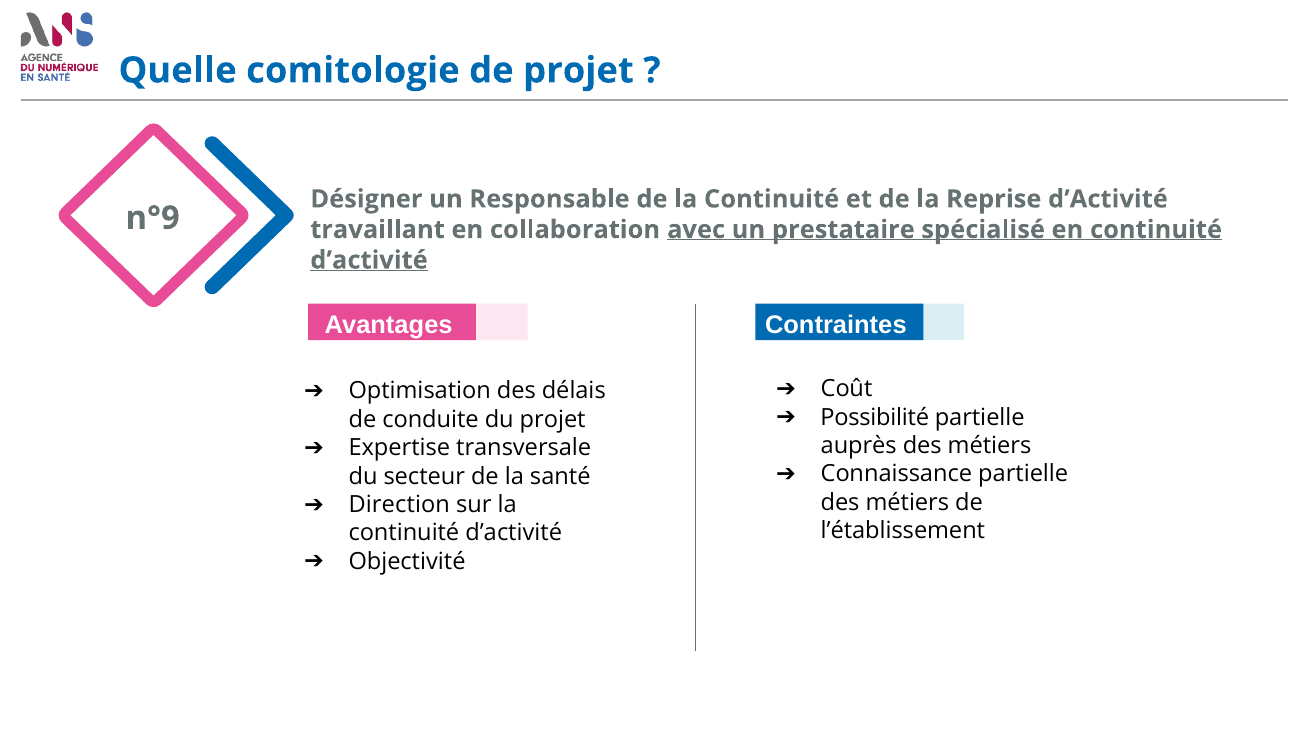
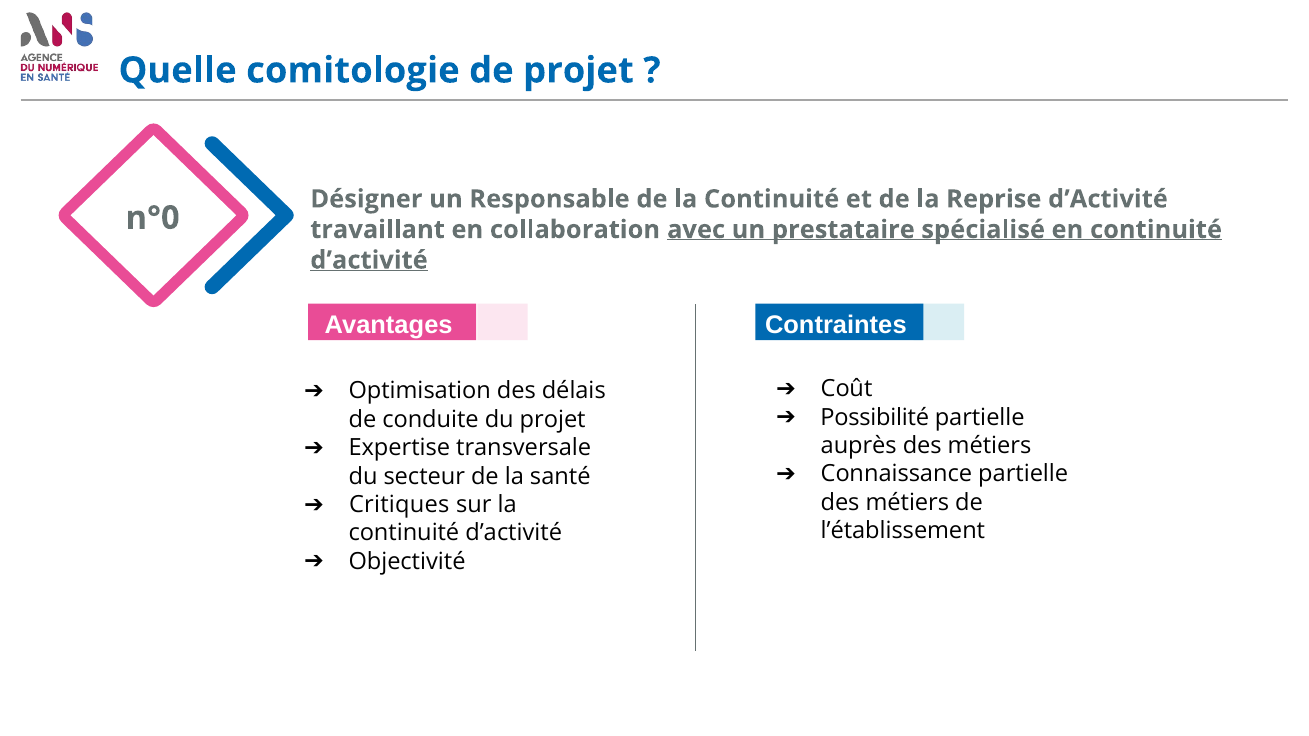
n°9: n°9 -> n°0 (153, 218)
Direction: Direction -> Critiques (399, 505)
